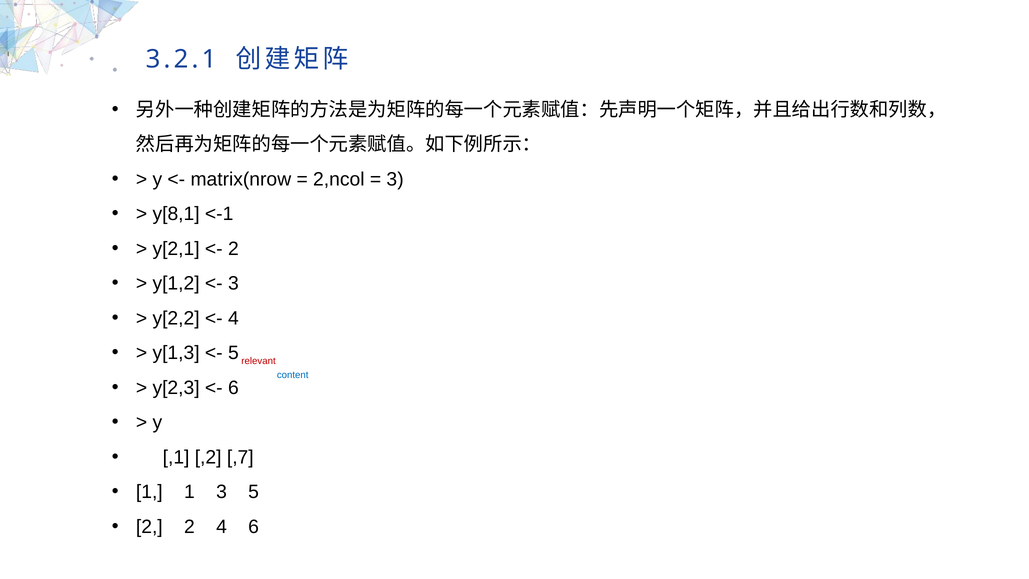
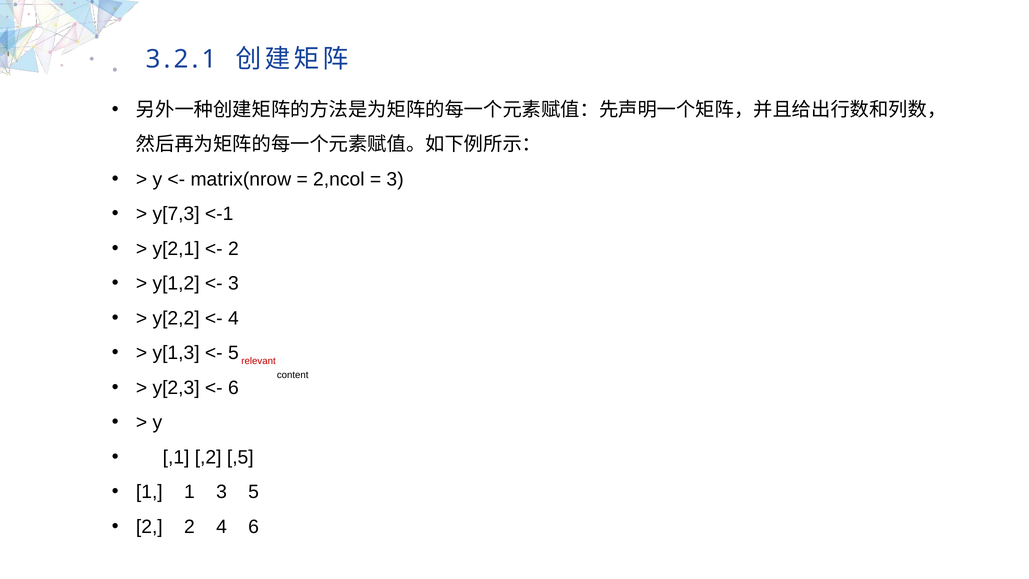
y[8,1: y[8,1 -> y[7,3 (176, 214)
content colour: blue -> black (293, 375)
,7: ,7 -> ,5 (240, 457)
